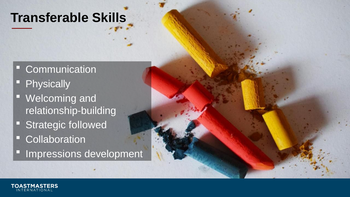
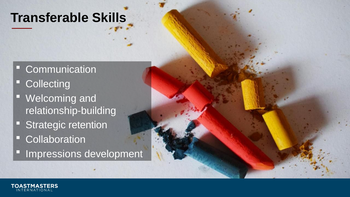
Physically: Physically -> Collecting (48, 84)
followed: followed -> retention (88, 125)
